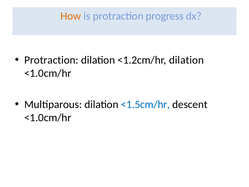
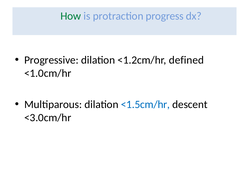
How colour: orange -> green (71, 16)
Protraction: Protraction -> Progressive (51, 60)
<1.2cm/hr dilation: dilation -> defined (186, 60)
<1.0cm/hr: <1.0cm/hr -> <3.0cm/hr (48, 117)
